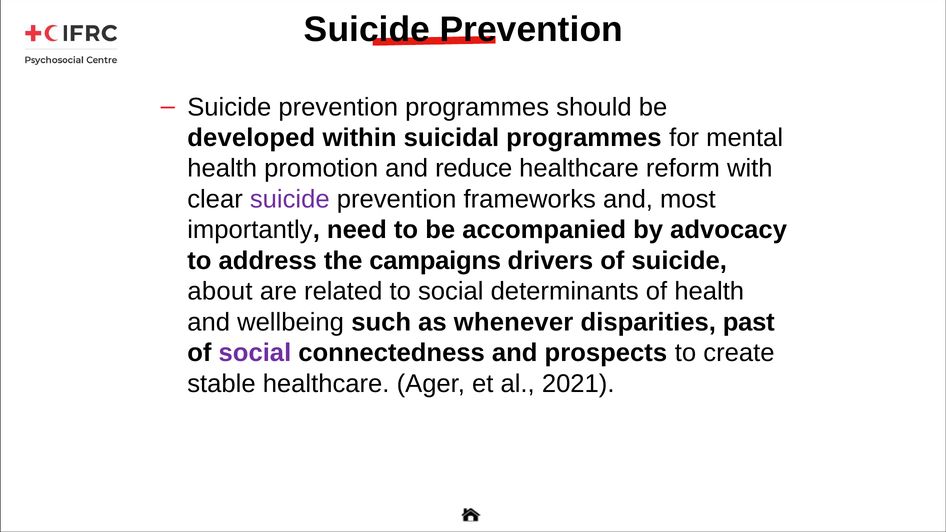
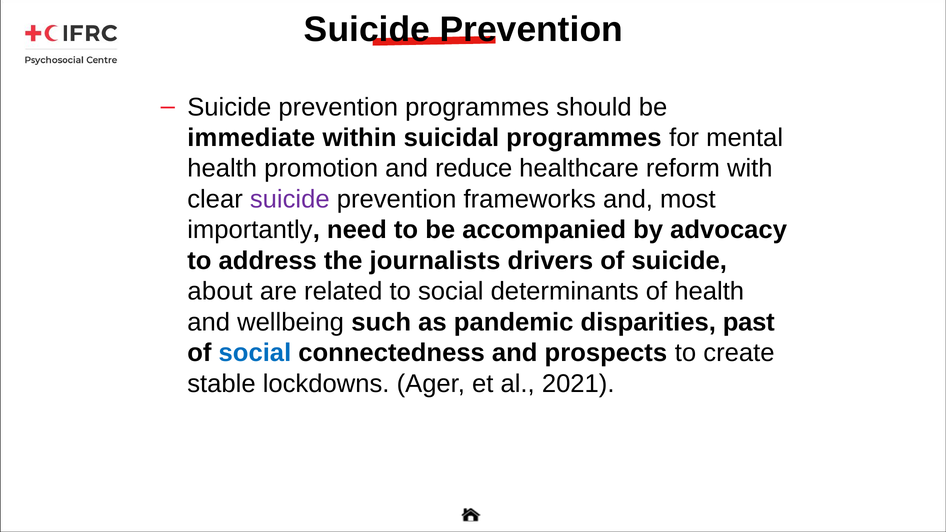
developed: developed -> immediate (251, 138)
campaigns: campaigns -> journalists (435, 261)
whenever: whenever -> pandemic (514, 322)
social colour: purple -> blue (255, 353)
stable healthcare: healthcare -> lockdowns (326, 384)
